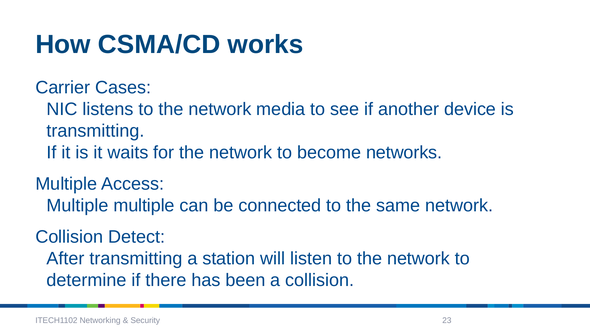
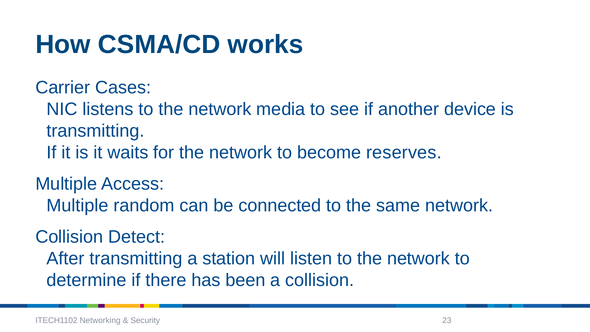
networks: networks -> reserves (404, 152)
Multiple multiple: multiple -> random (144, 205)
